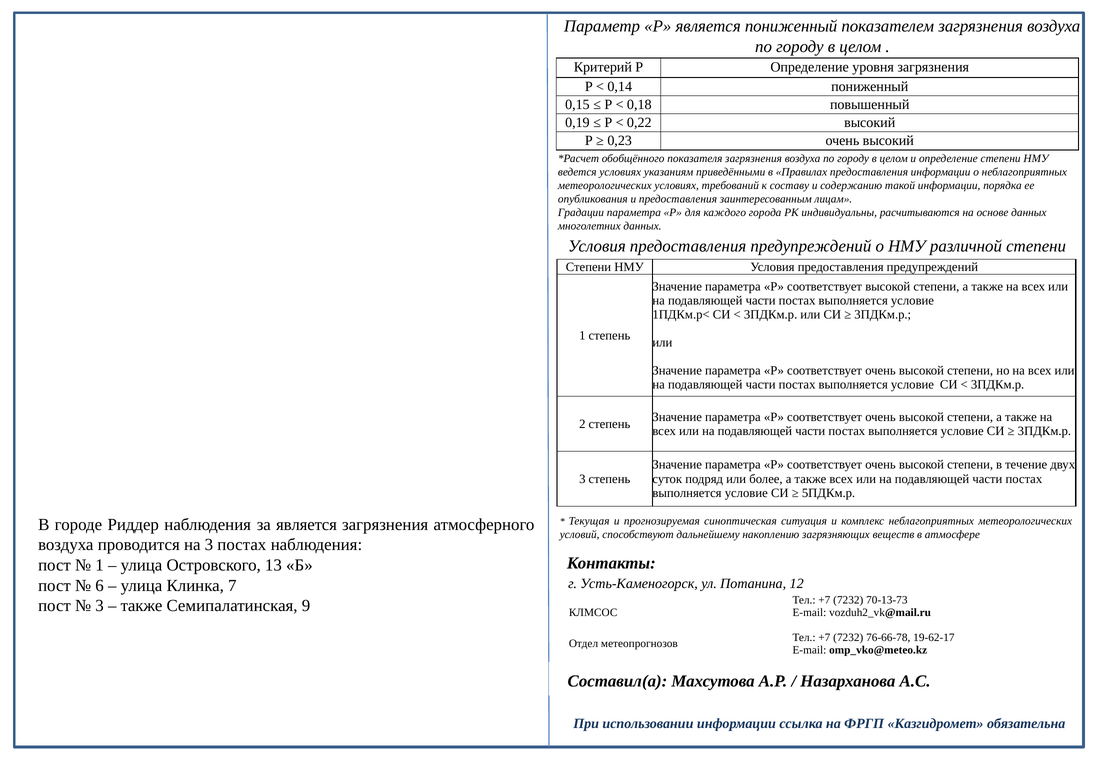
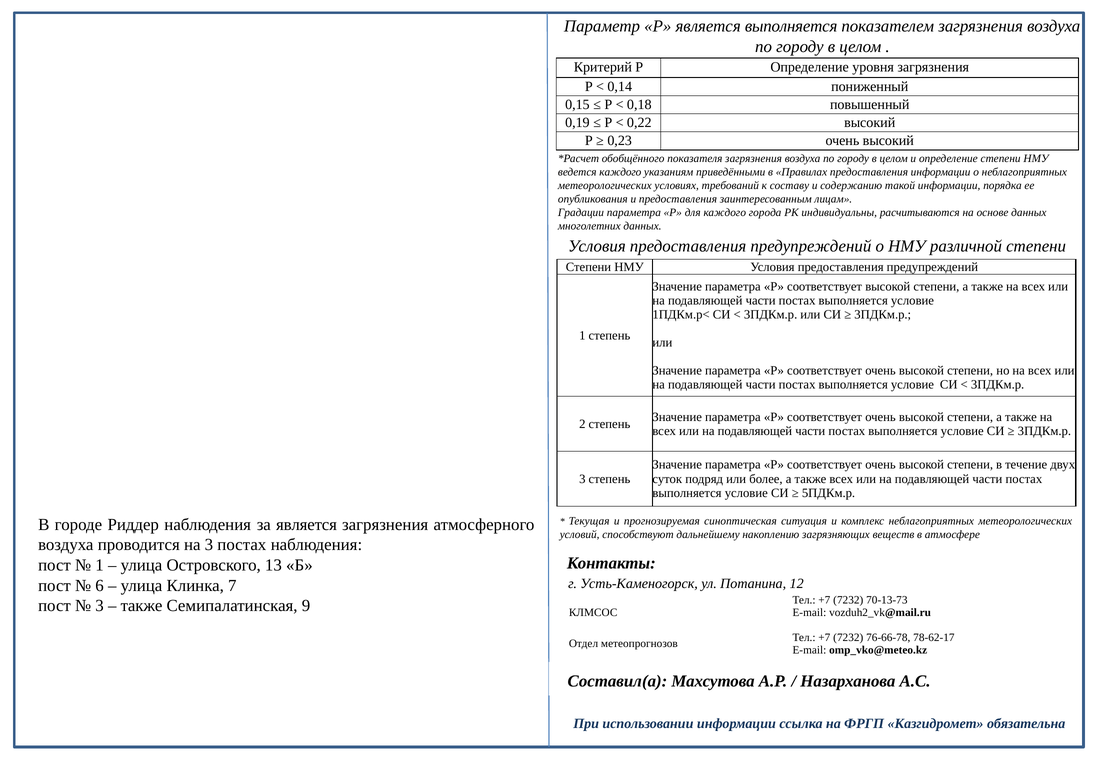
является пониженный: пониженный -> выполняется (791, 26)
ведется условиях: условиях -> каждого (620, 172)
19-62-17: 19-62-17 -> 78-62-17 (934, 637)
